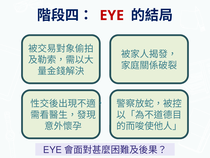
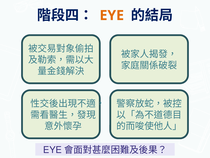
EYE colour: red -> orange (112, 15)
